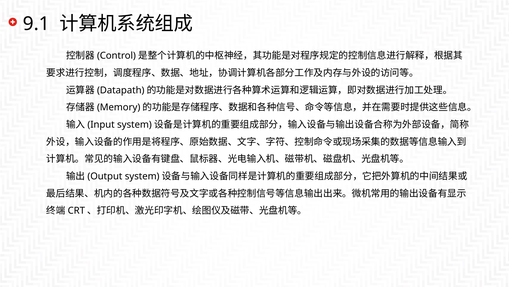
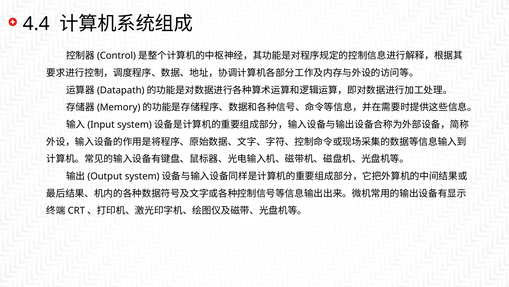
9.1: 9.1 -> 4.4 (36, 24)
